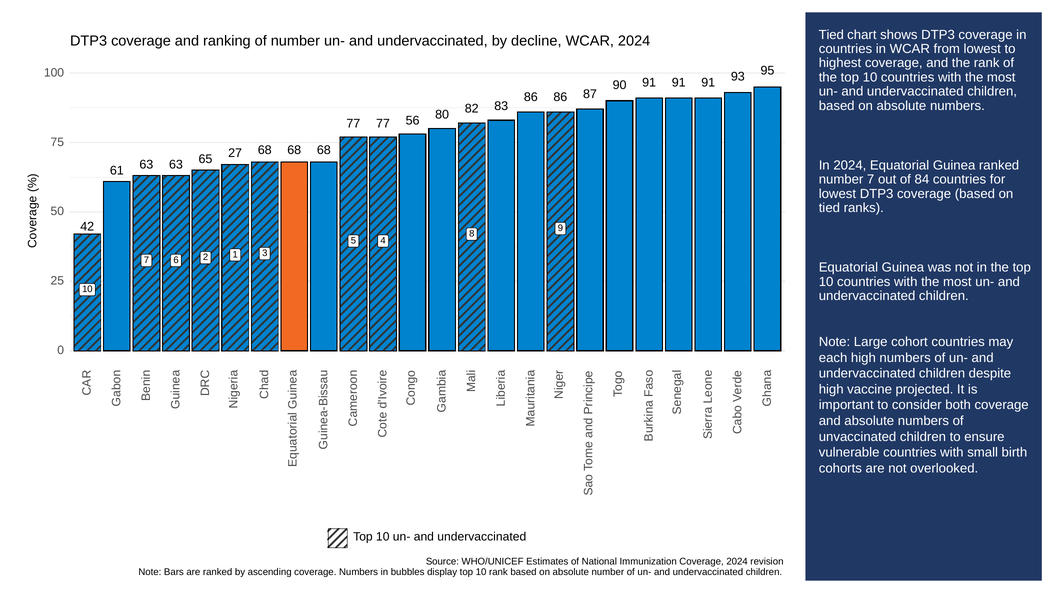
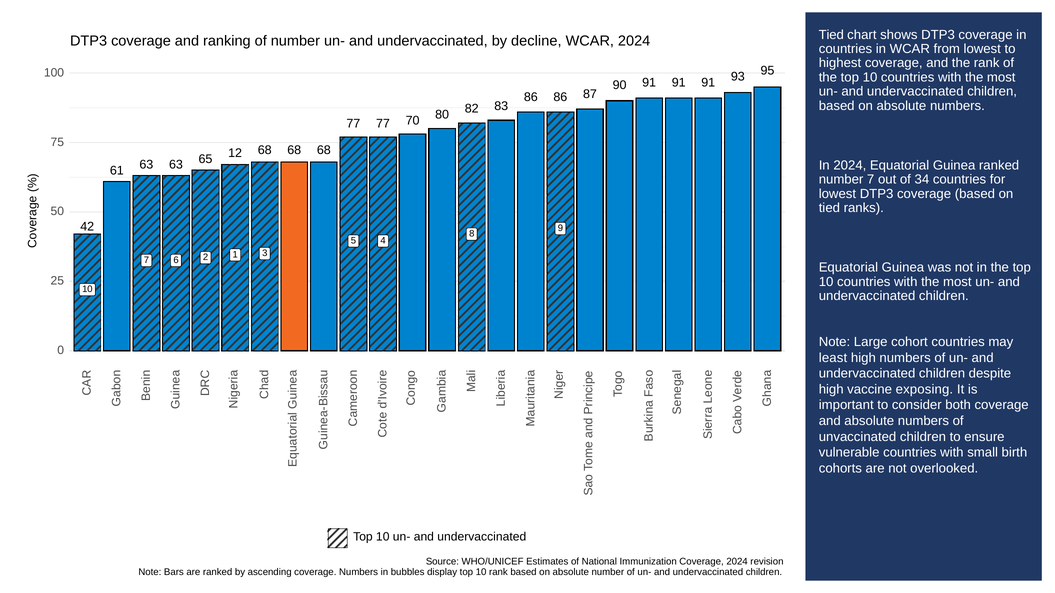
56: 56 -> 70 (413, 121)
27: 27 -> 12 (235, 153)
84: 84 -> 34 (922, 180)
each: each -> least (833, 358)
projected: projected -> exposing (924, 390)
